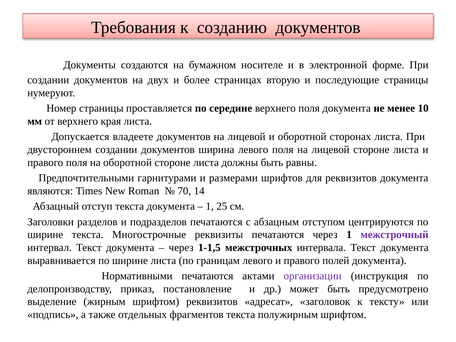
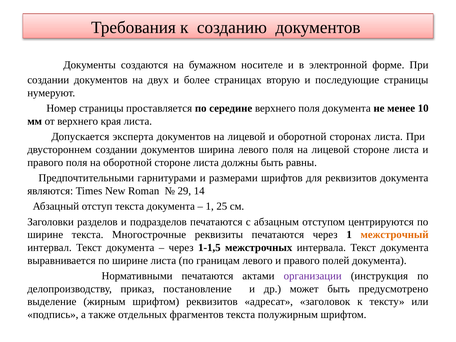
владеете: владеете -> эксперта (133, 137)
70: 70 -> 29 (184, 191)
межстрочный colour: purple -> orange (395, 235)
